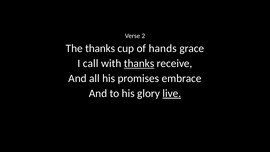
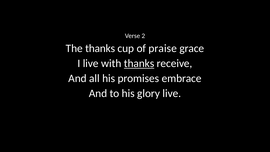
hands: hands -> praise (163, 48)
I call: call -> live (91, 63)
live underline: present -> none (172, 93)
